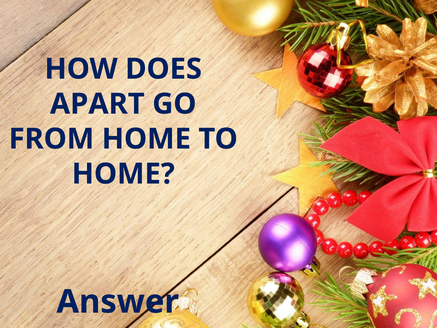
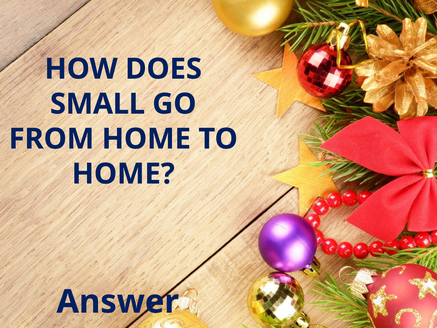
APART: APART -> SMALL (97, 104)
